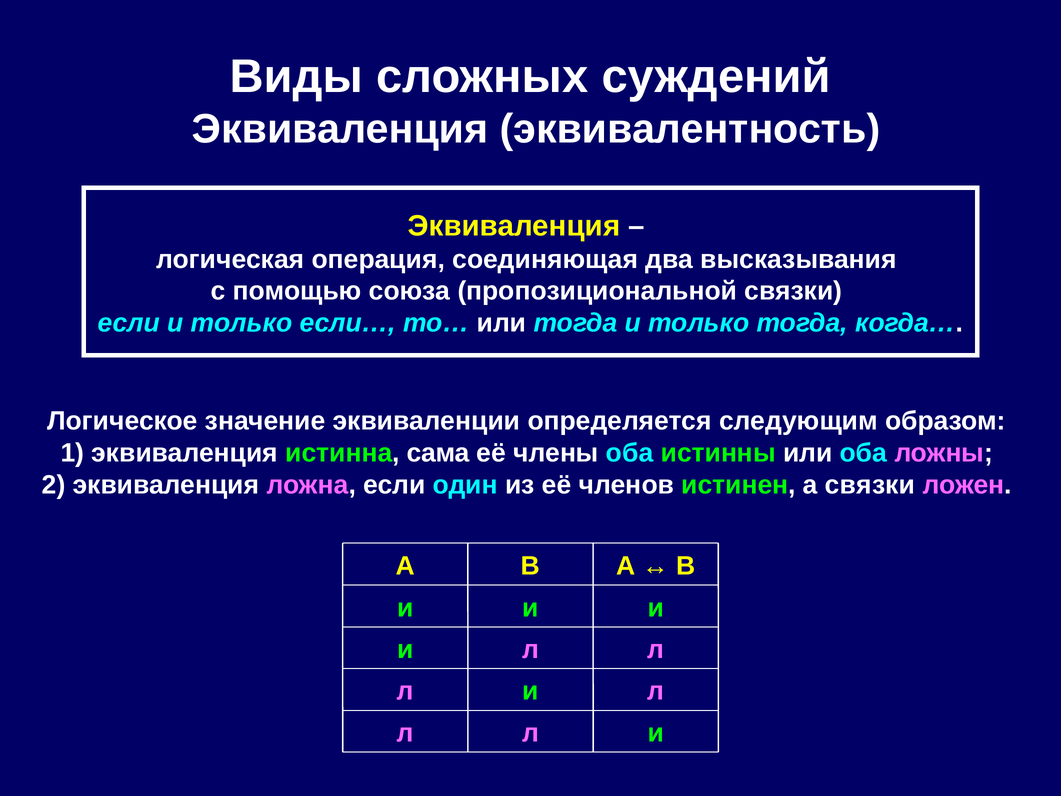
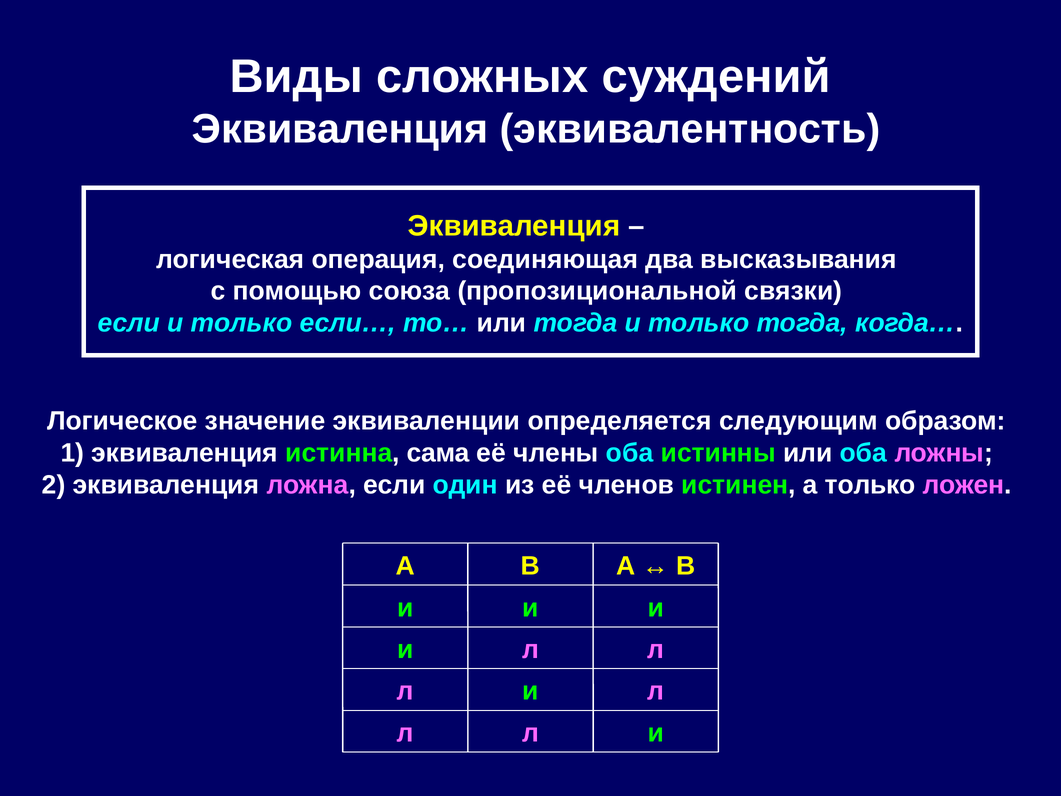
а связки: связки -> только (870, 485)
